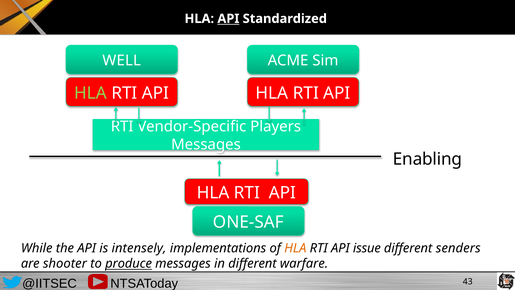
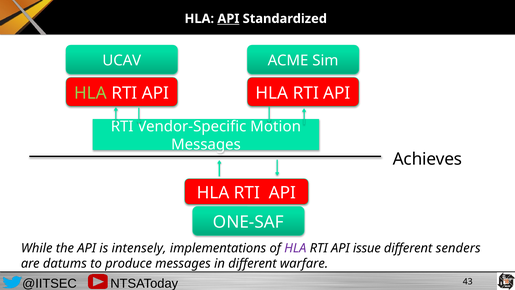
WELL: WELL -> UCAV (122, 61)
Players: Players -> Motion (276, 126)
Enabling: Enabling -> Achieves (428, 159)
HLA colour: orange -> purple (295, 248)
shooter: shooter -> datums (65, 263)
produce underline: present -> none (129, 263)
